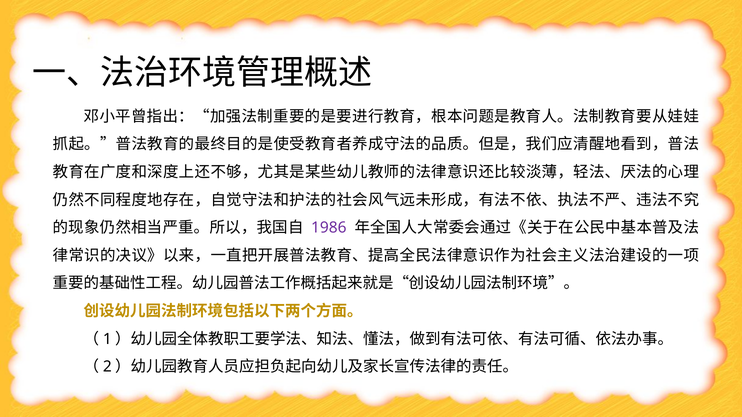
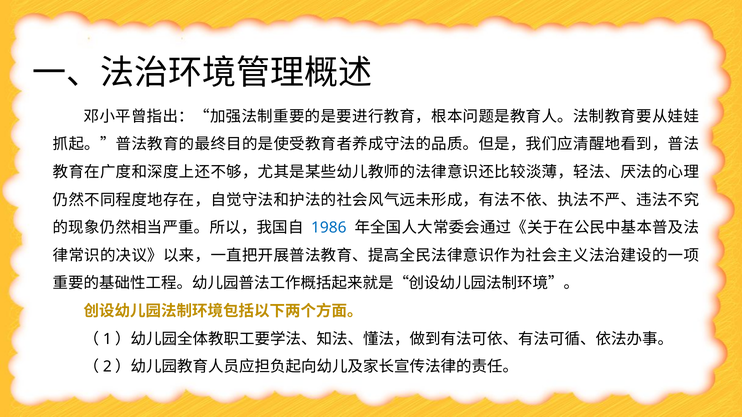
1986 colour: purple -> blue (329, 228)
